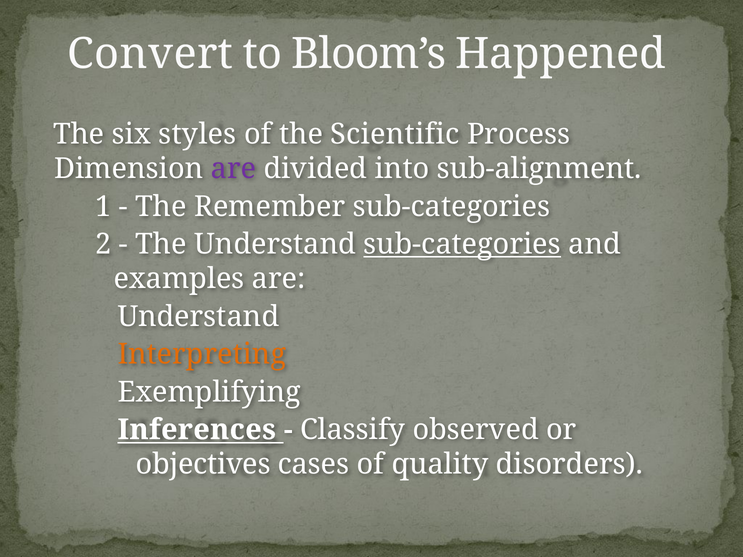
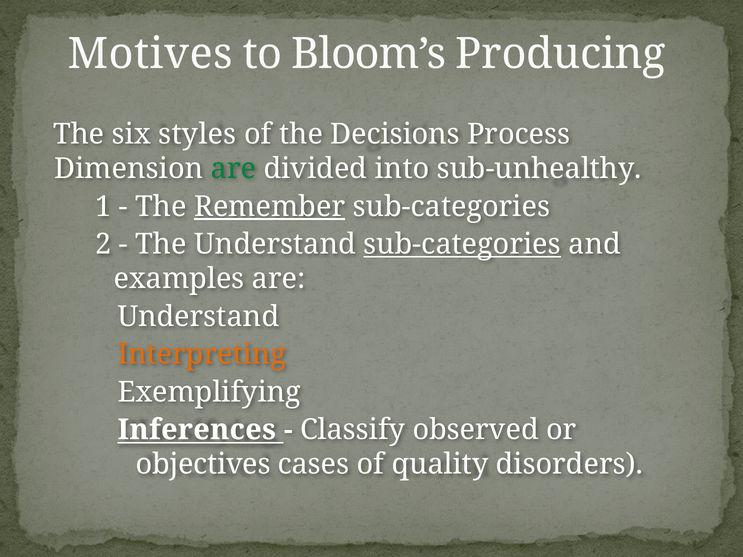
Convert: Convert -> Motives (150, 54)
Happened: Happened -> Producing (561, 54)
Scientific: Scientific -> Decisions (395, 134)
are colour: purple -> green (233, 169)
sub-alignment: sub-alignment -> sub-unhealthy (539, 169)
Remember underline: none -> present (270, 207)
